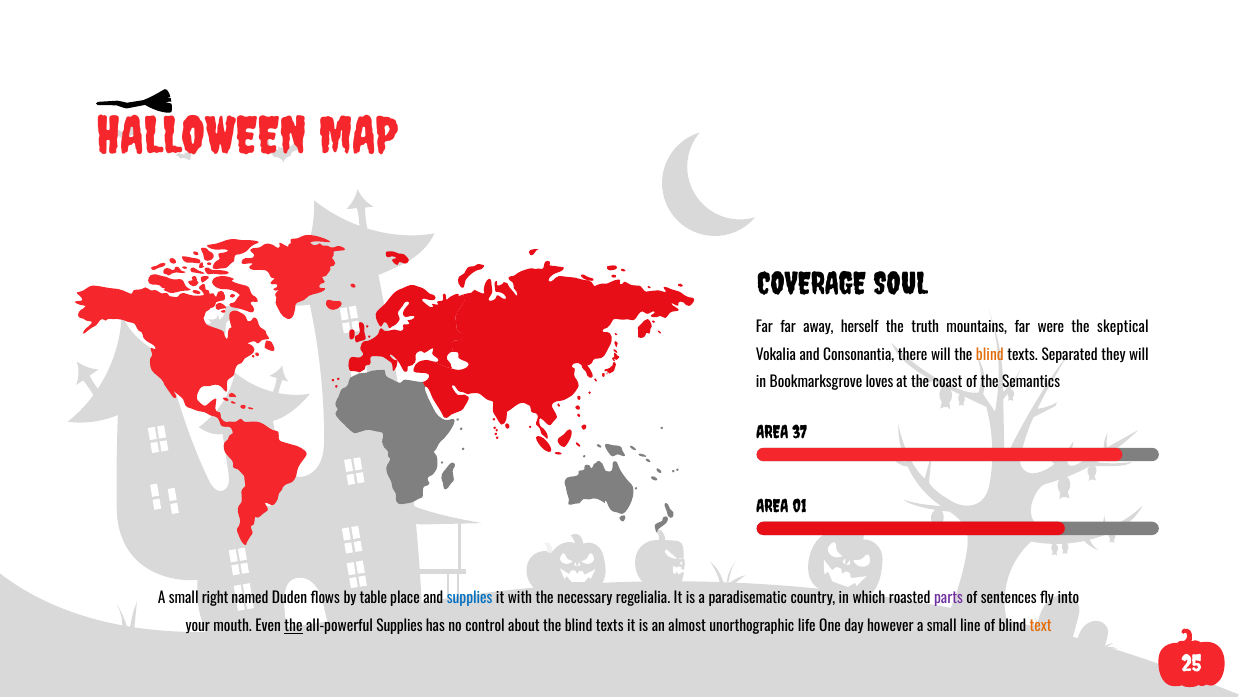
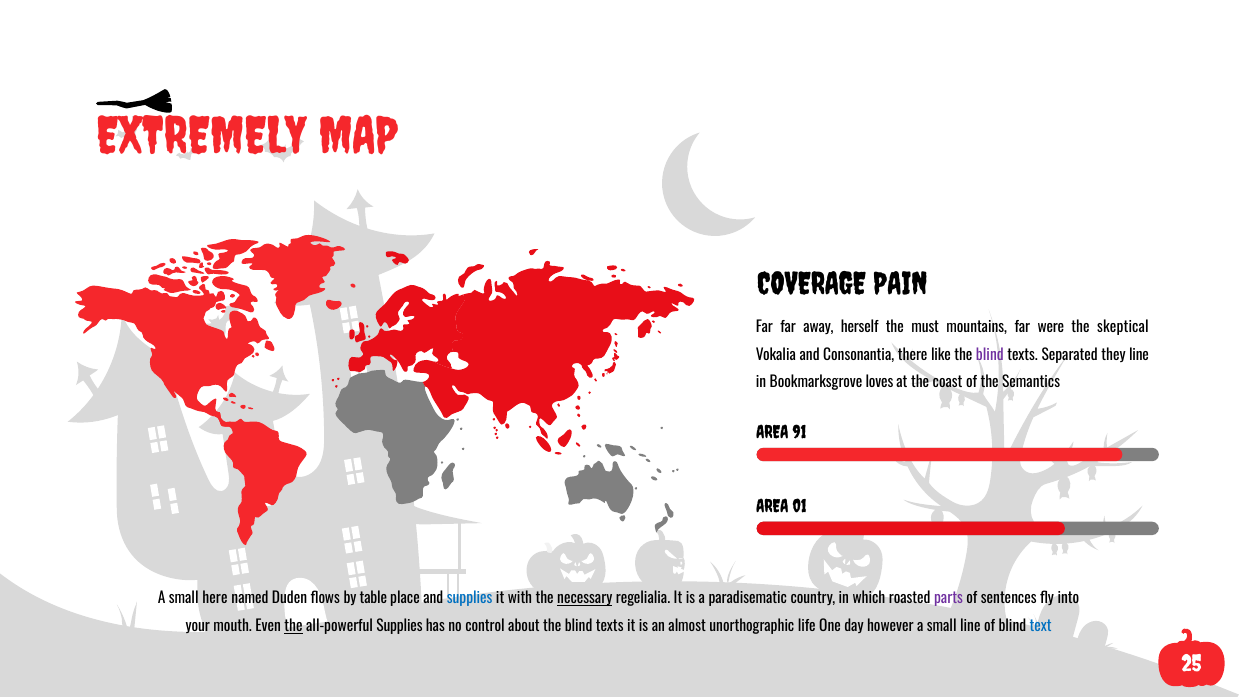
HALLOWEEN: HALLOWEEN -> EXTREMELY (201, 137)
SOUL: SOUL -> PAIN (900, 284)
truth: truth -> must (925, 327)
there will: will -> like (941, 355)
blind colour: orange -> purple (990, 355)
they will: will -> line (1139, 355)
37: 37 -> 91 (799, 433)
right: right -> here (215, 599)
necessary underline: none -> present (585, 599)
text colour: orange -> blue (1041, 627)
